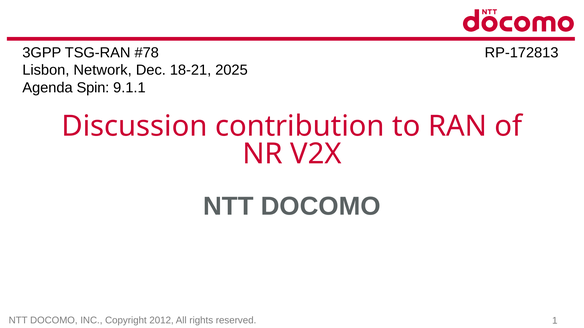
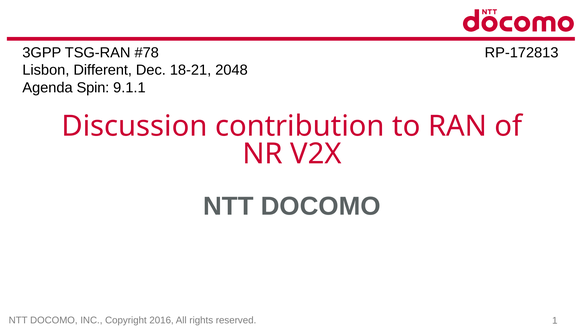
Network: Network -> Different (103, 70)
2025: 2025 -> 2048 (231, 70)
2012: 2012 -> 2016 (162, 321)
